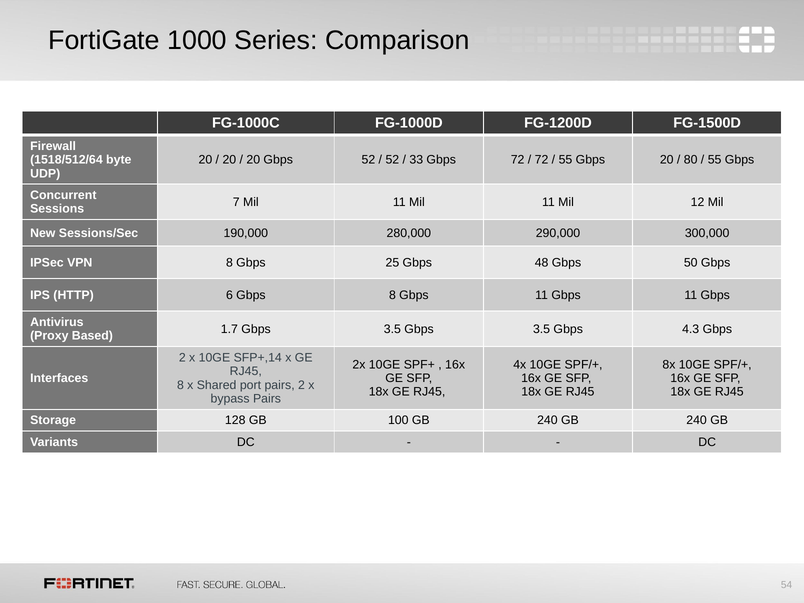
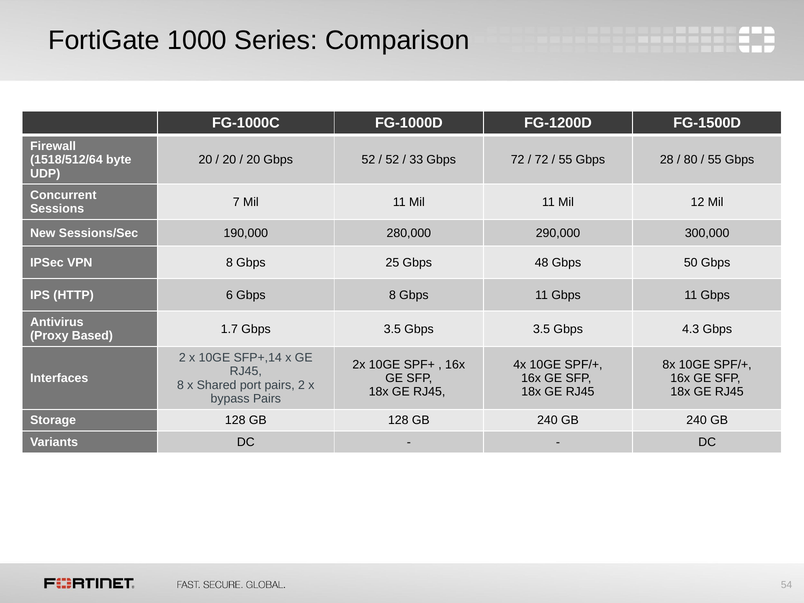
Gbps 20: 20 -> 28 (667, 160)
GB 100: 100 -> 128 (398, 420)
